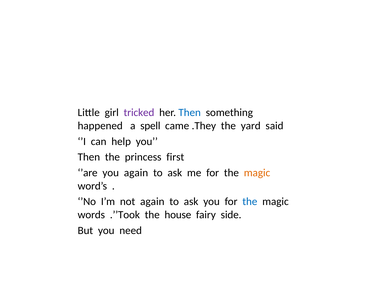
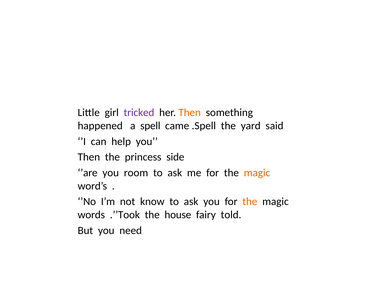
Then colour: blue -> orange (190, 113)
.They: .They -> .Spell (204, 126)
first: first -> side (175, 158)
you again: again -> room (136, 173)
not again: again -> know (152, 202)
the colour: blue -> orange (250, 202)
side: side -> told (231, 215)
